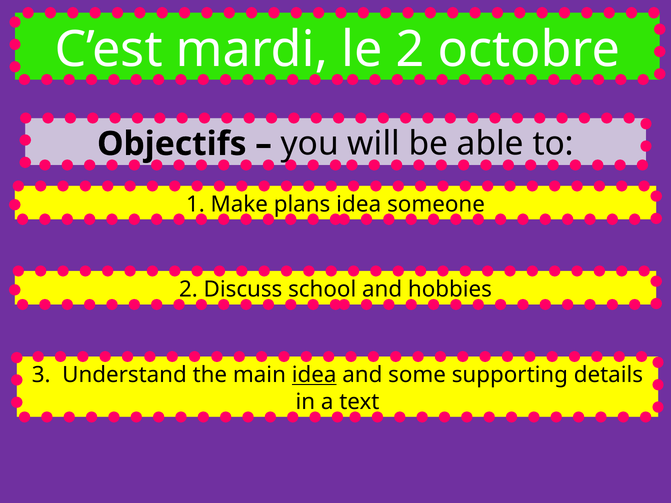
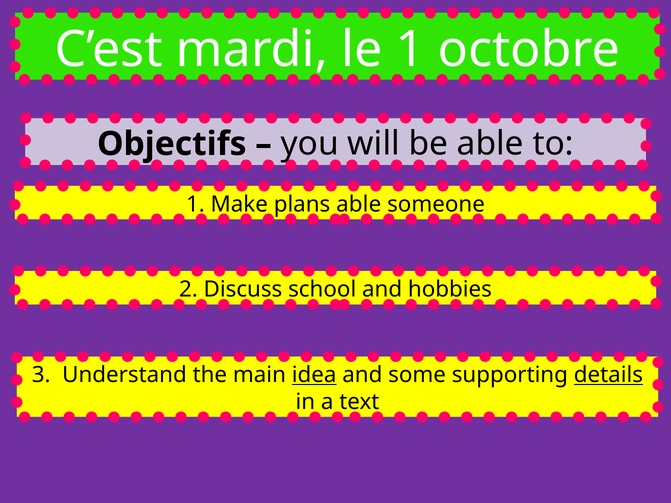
le 2: 2 -> 1 (410, 50)
plans idea: idea -> able (359, 204)
details underline: none -> present (608, 375)
